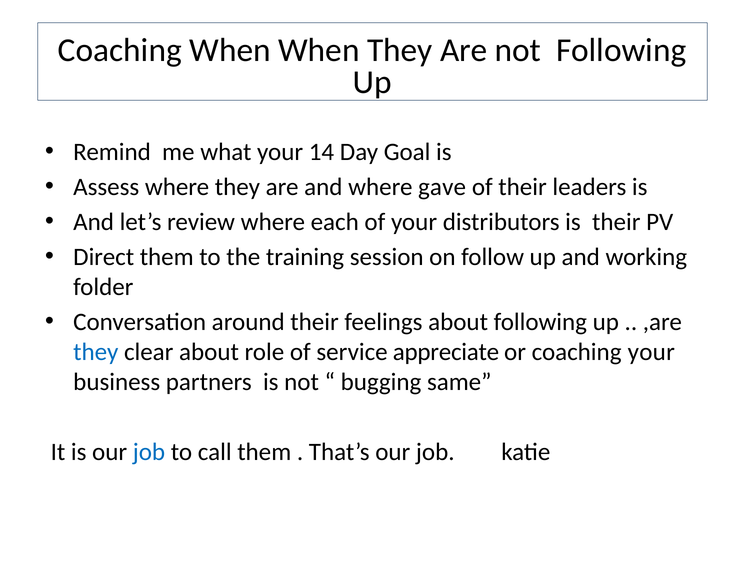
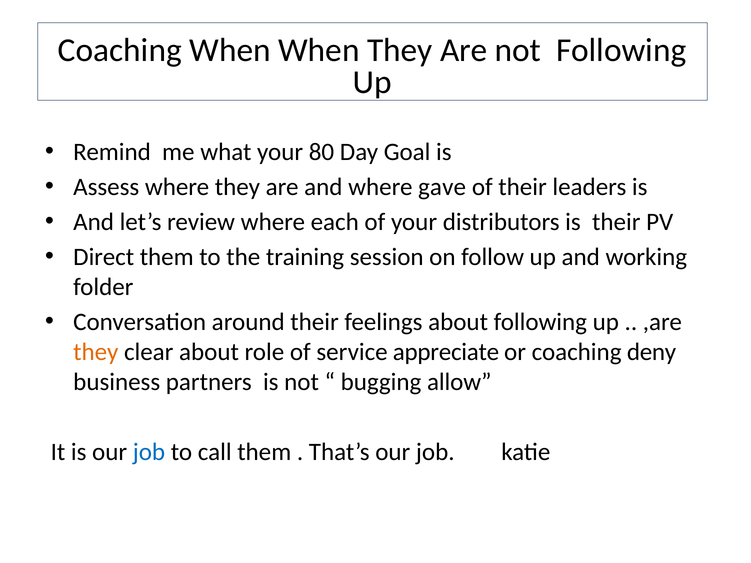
14: 14 -> 80 (321, 152)
they colour: blue -> orange (96, 352)
coaching your: your -> deny (652, 352)
same: same -> allow (459, 382)
